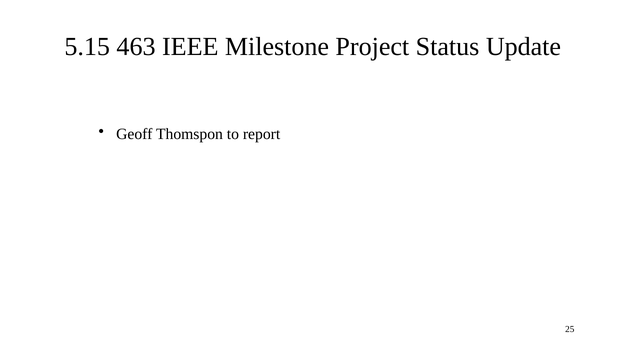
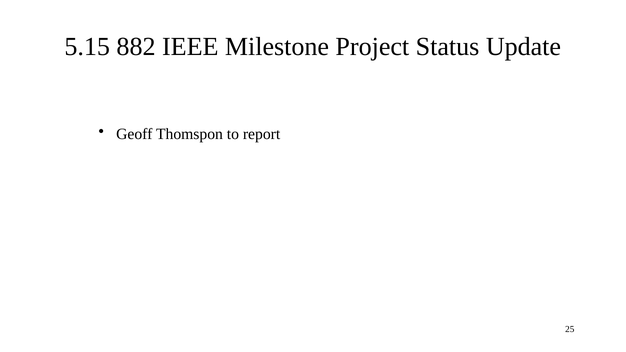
463: 463 -> 882 (136, 47)
